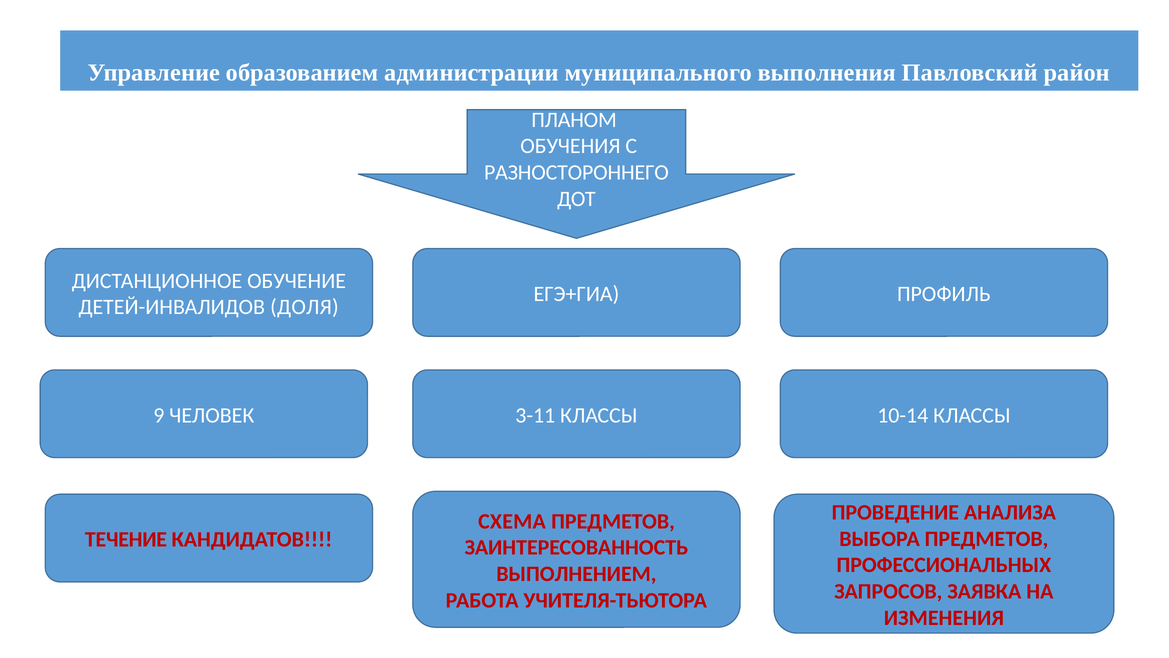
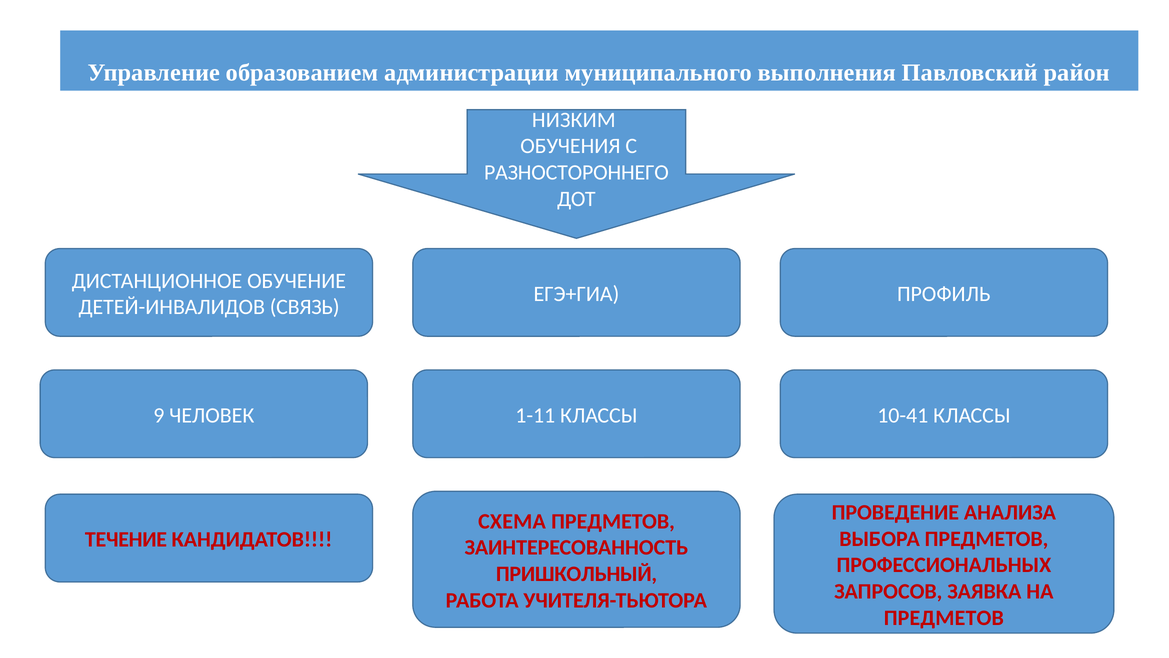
ПЛАНОМ: ПЛАНОМ -> НИЗКИМ (574, 120)
ДОЛЯ: ДОЛЯ -> СВЯЗЬ (305, 307)
3-11: 3-11 -> 1-11 (535, 415)
10-14: 10-14 -> 10-41 (903, 415)
ВЫПОЛНЕНИЕМ: ВЫПОЛНЕНИЕМ -> ПРИШКОЛЬНЫЙ (577, 574)
ИЗМЕНЕНИЯ: ИЗМЕНЕНИЯ -> ПРЕДМЕТОВ (944, 617)
